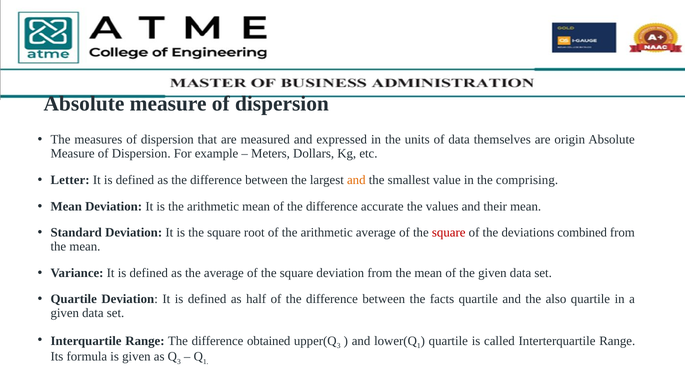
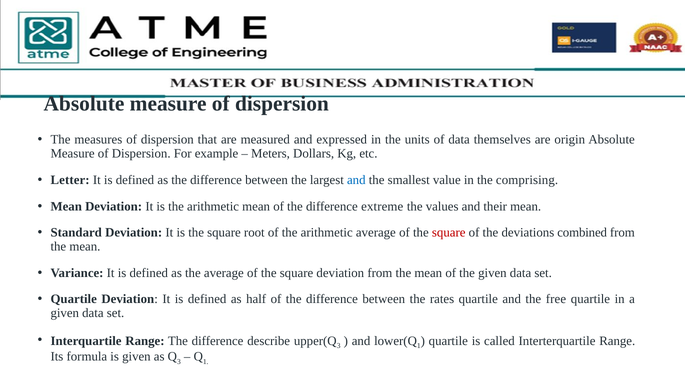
and colour: orange -> blue (356, 180)
accurate: accurate -> extreme (382, 206)
facts: facts -> rates (442, 299)
also: also -> free (556, 299)
obtained: obtained -> describe (269, 341)
